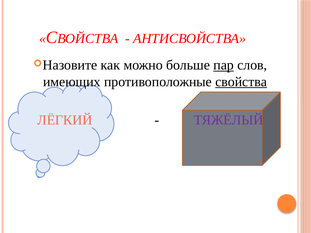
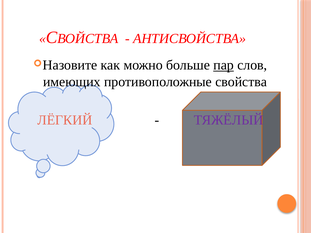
свойства underline: present -> none (241, 82)
